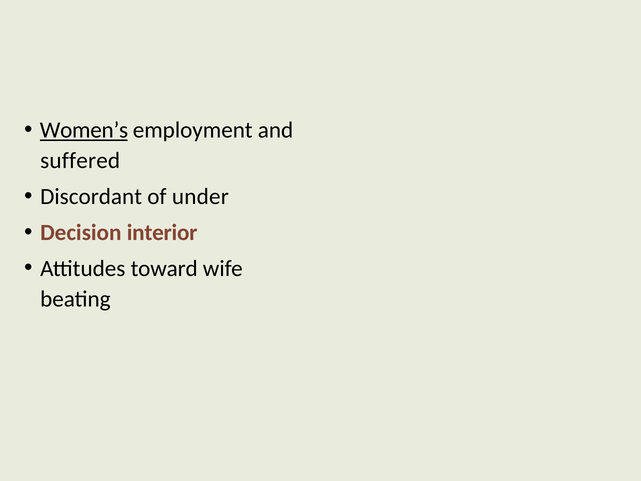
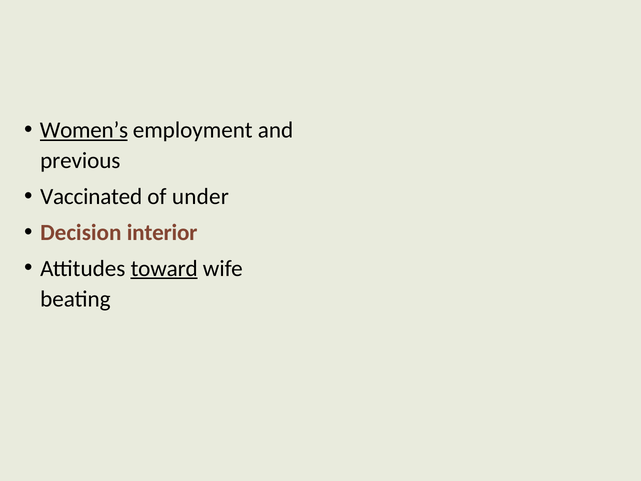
suffered: suffered -> previous (80, 161)
Discordant: Discordant -> Vaccinated (91, 197)
toward underline: none -> present (164, 268)
